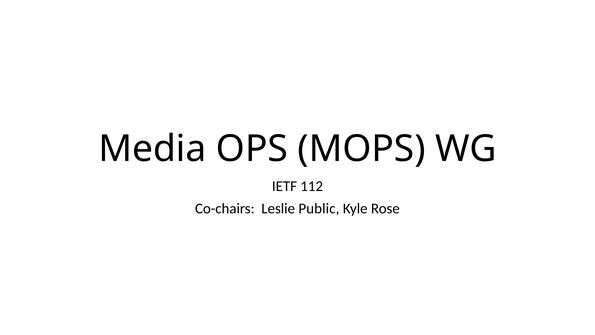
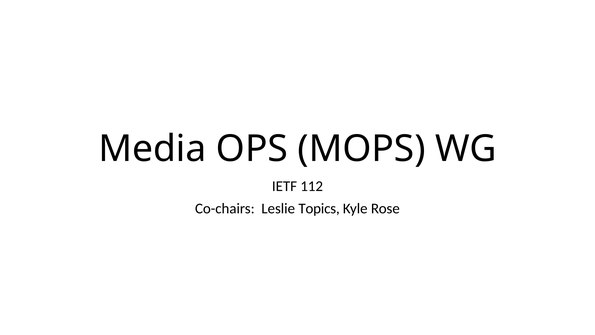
Public: Public -> Topics (319, 208)
